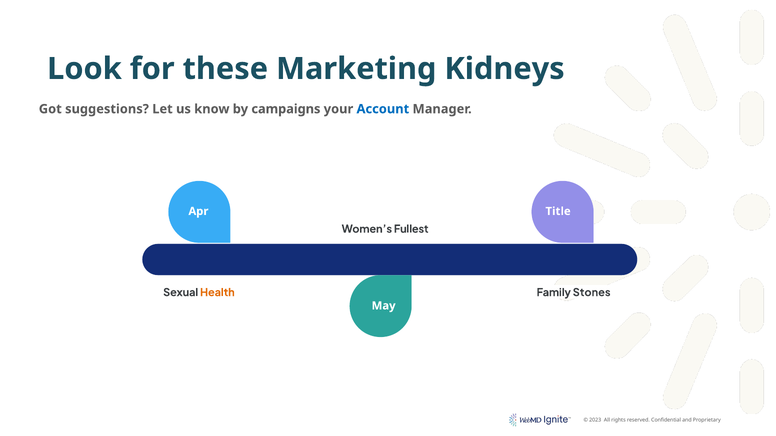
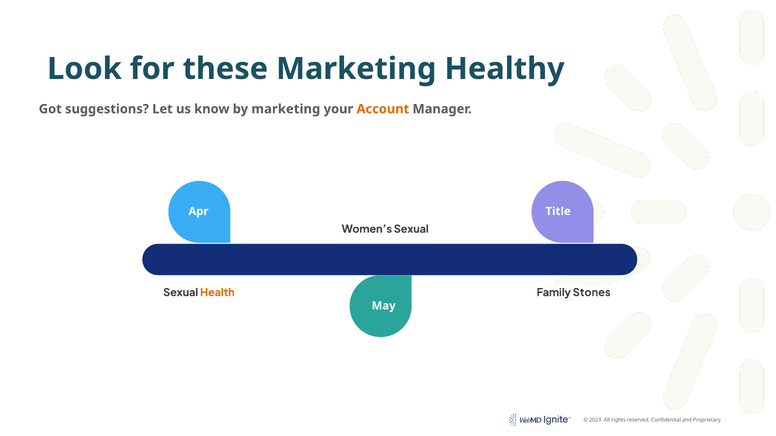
Kidneys: Kidneys -> Healthy (505, 69)
by campaigns: campaigns -> marketing (286, 109)
Account colour: blue -> orange (383, 109)
Women’s Fullest: Fullest -> Sexual (411, 229)
